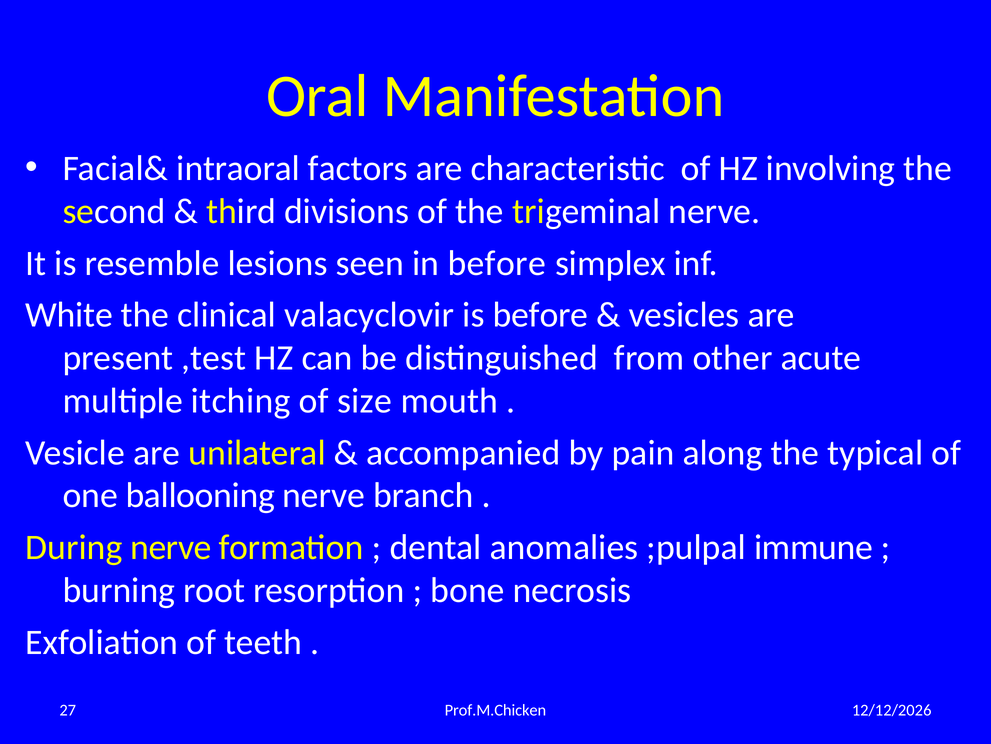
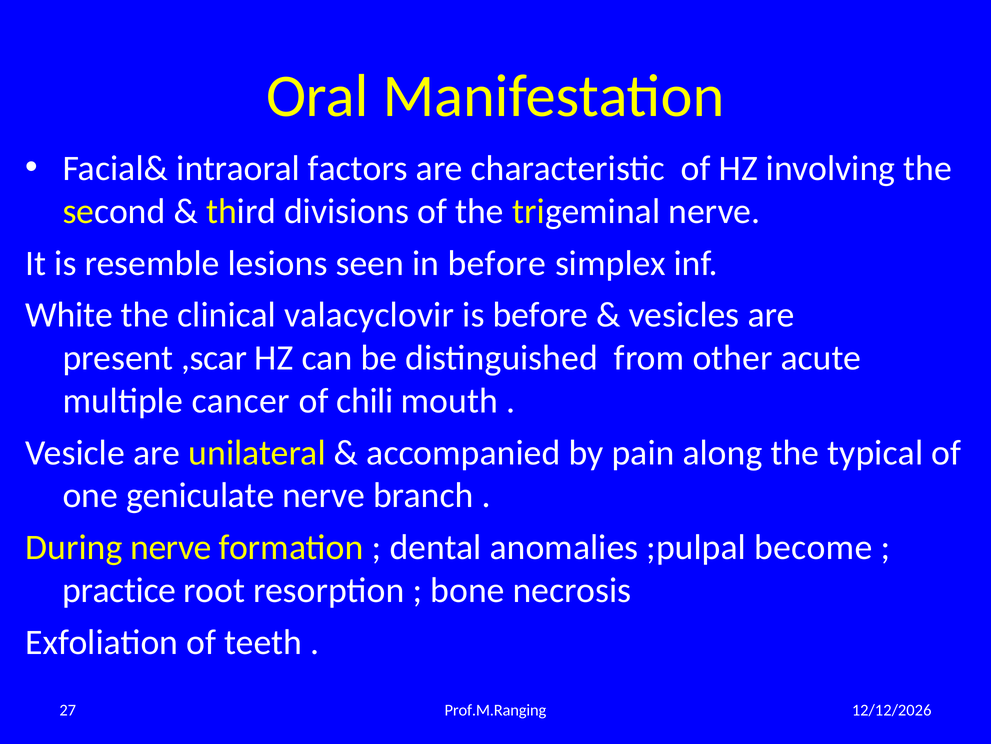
,test: ,test -> ,scar (214, 358)
itching: itching -> cancer (241, 401)
size: size -> chili (365, 401)
ballooning: ballooning -> geniculate (200, 495)
immune: immune -> become (813, 547)
burning: burning -> practice (119, 590)
Prof.M.Chicken: Prof.M.Chicken -> Prof.M.Ranging (495, 710)
